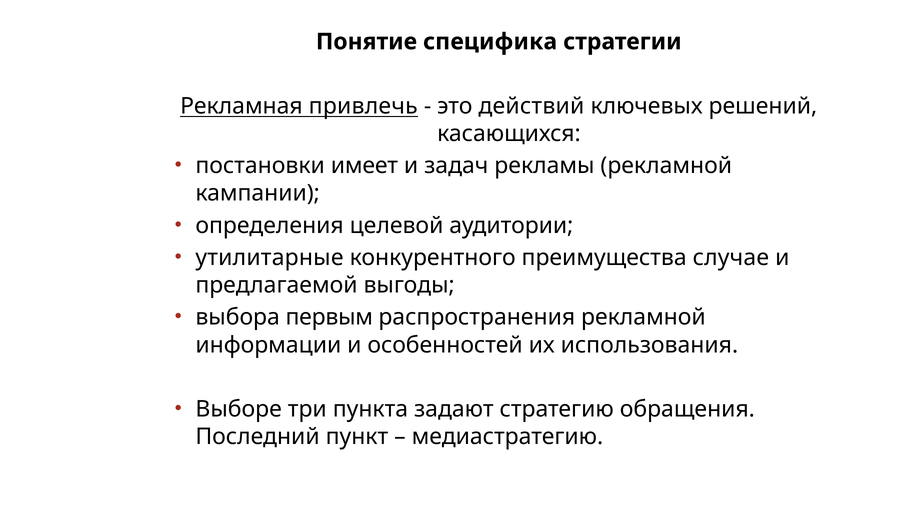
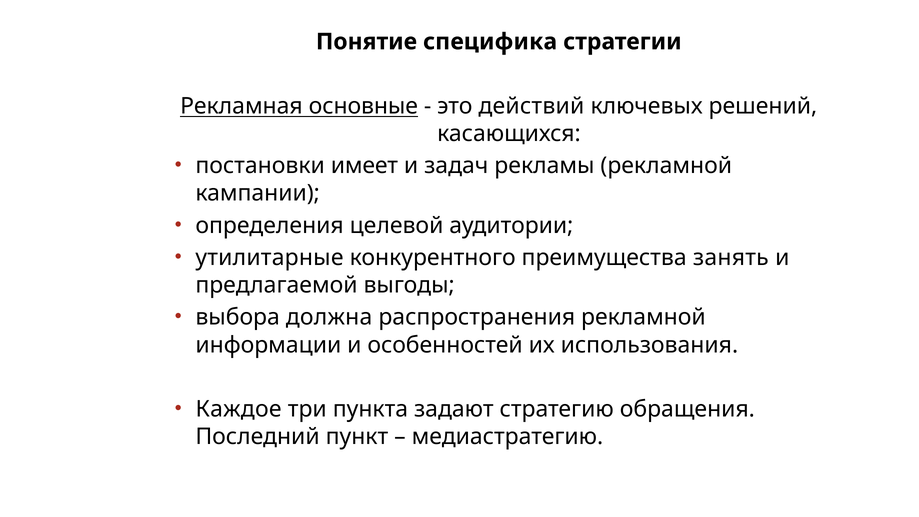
привлечь: привлечь -> основные (363, 106)
случае: случае -> занять (731, 258)
первым: первым -> должна (329, 317)
Выборе: Выборе -> Каждое (239, 409)
